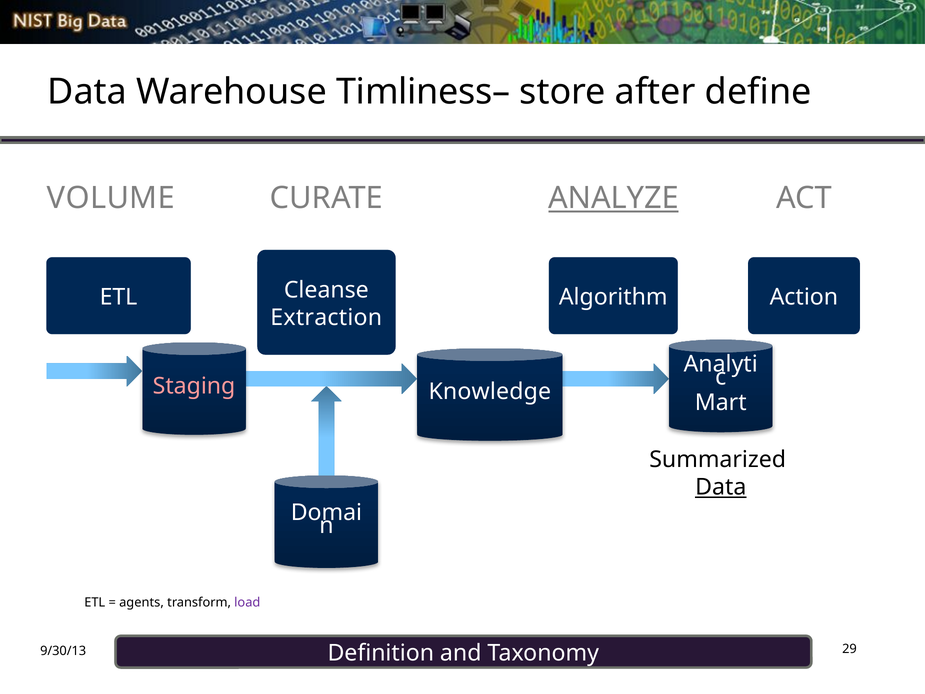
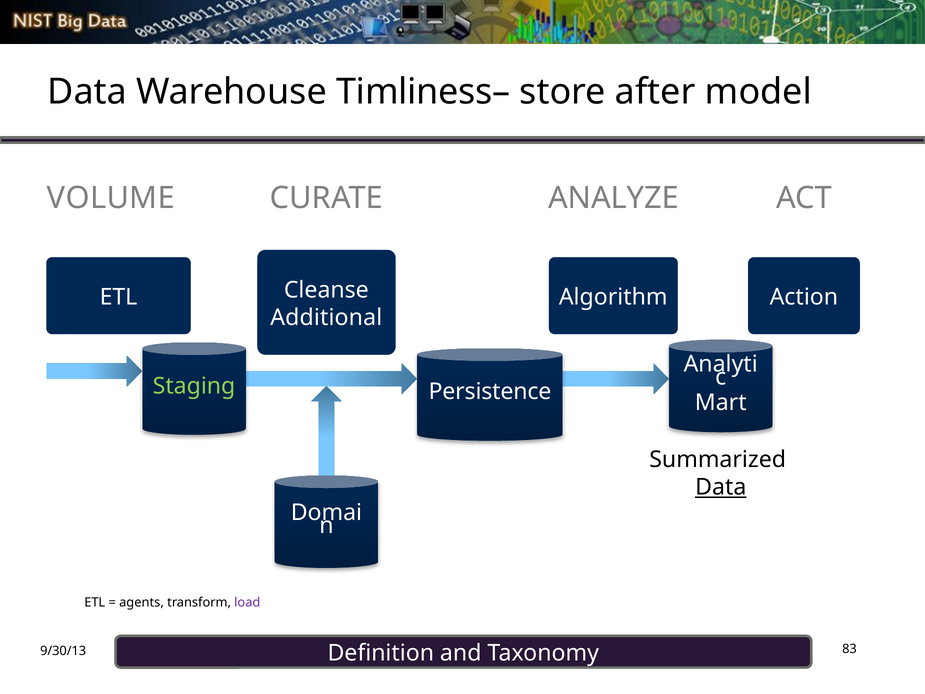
define: define -> model (758, 92)
ANALYZE underline: present -> none (613, 198)
Extraction: Extraction -> Additional (326, 318)
Staging colour: pink -> light green (194, 386)
Knowledge: Knowledge -> Persistence (490, 392)
29: 29 -> 83 (849, 649)
